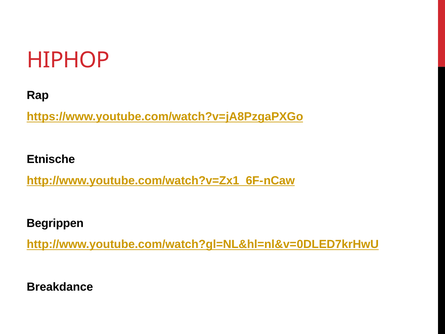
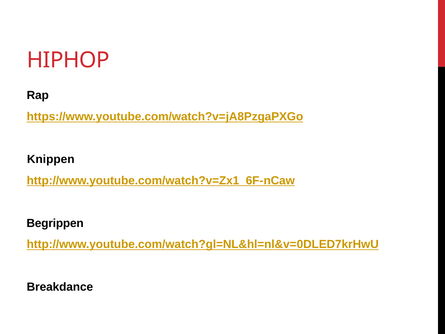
Etnische: Etnische -> Knippen (51, 159)
